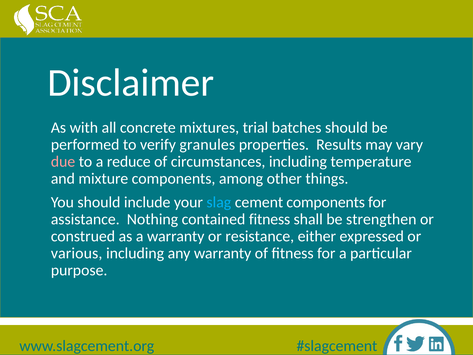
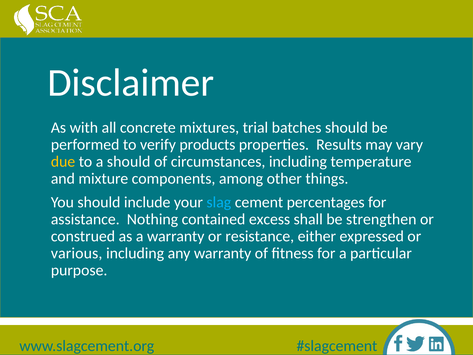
granules: granules -> products (207, 144)
due colour: pink -> yellow (63, 162)
a reduce: reduce -> should (129, 162)
cement components: components -> percentages (326, 202)
contained fitness: fitness -> excess (270, 219)
